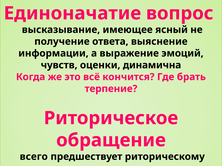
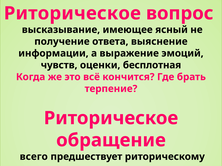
Единоначатие: Единоначатие -> Риторическое (72, 13)
динамична: динамична -> бесплотная (152, 65)
